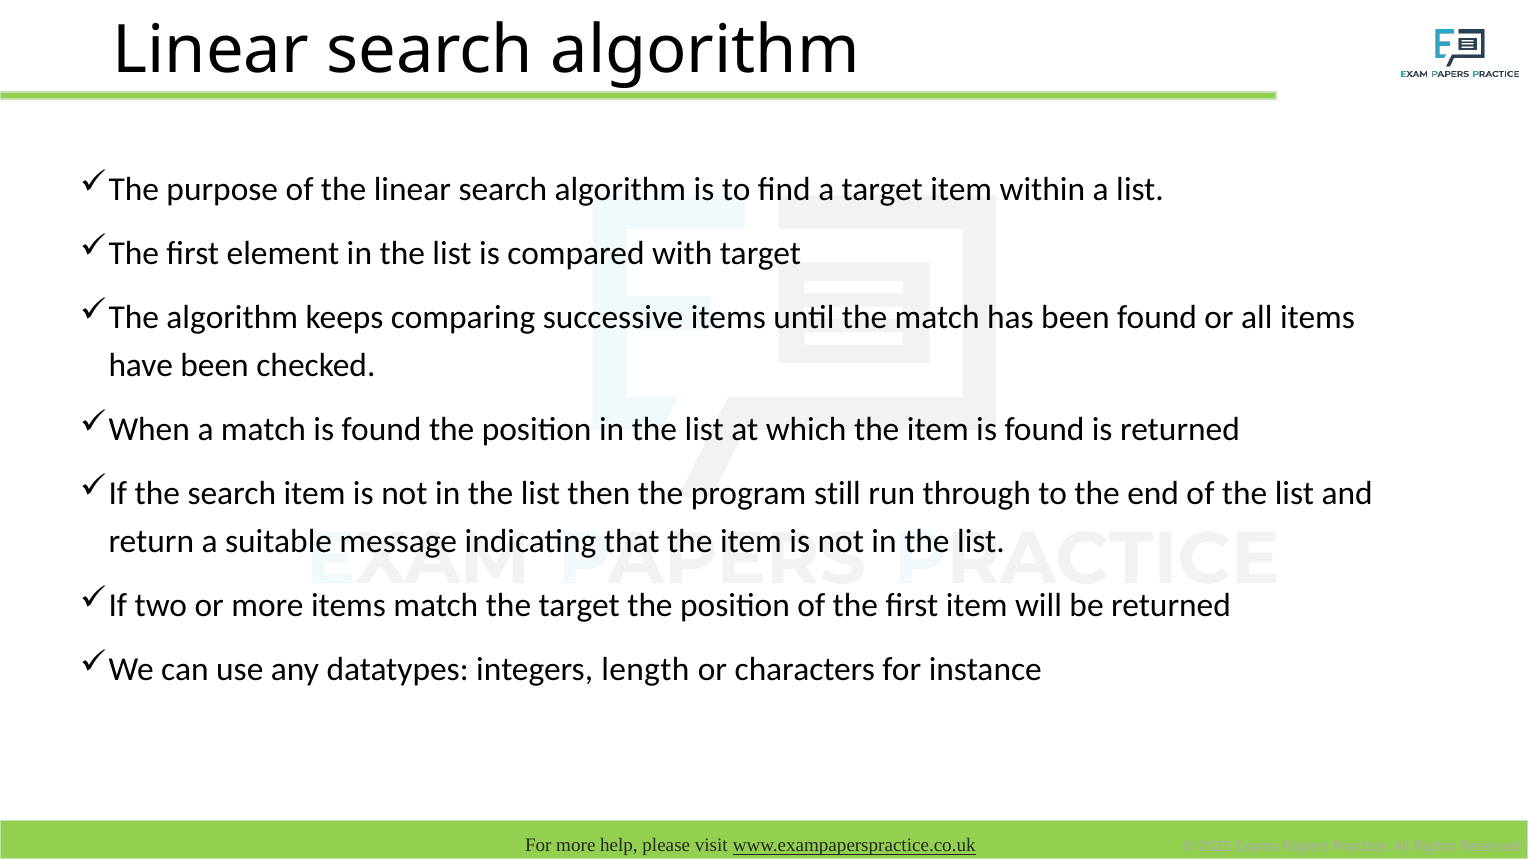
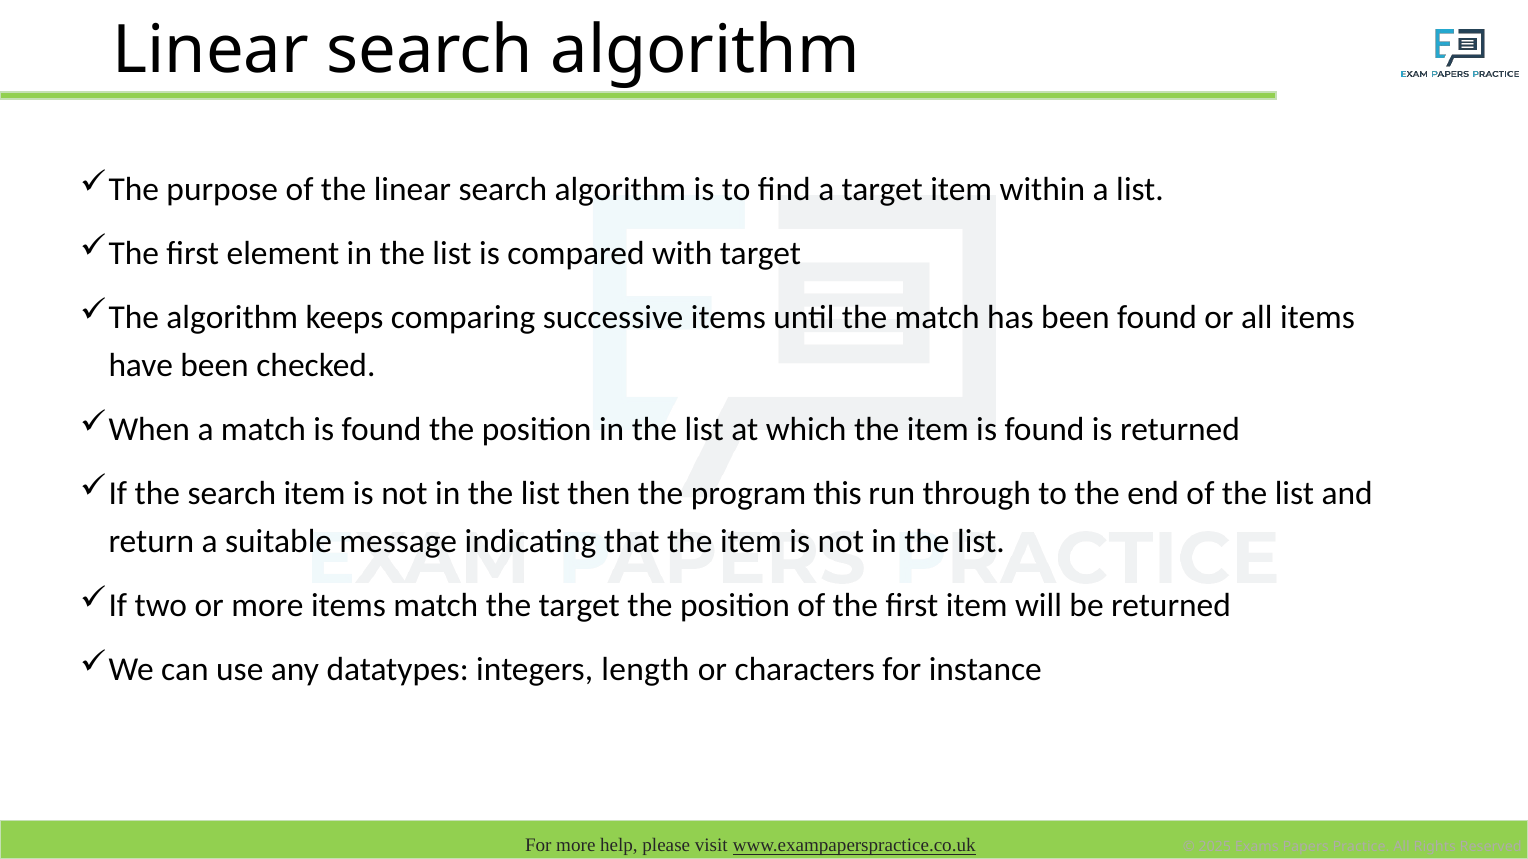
still: still -> this (838, 494)
